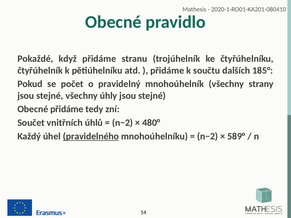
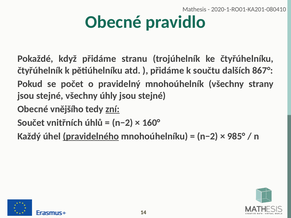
185°: 185° -> 867° (263, 70)
Obecné přidáme: přidáme -> vnějšího (67, 109)
zní underline: none -> present (113, 109)
480°: 480° -> 160° (151, 123)
589°: 589° -> 985° (236, 136)
